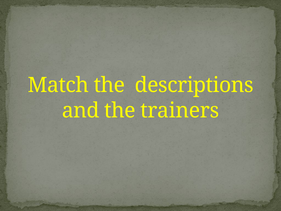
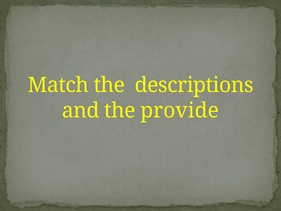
trainers: trainers -> provide (180, 110)
